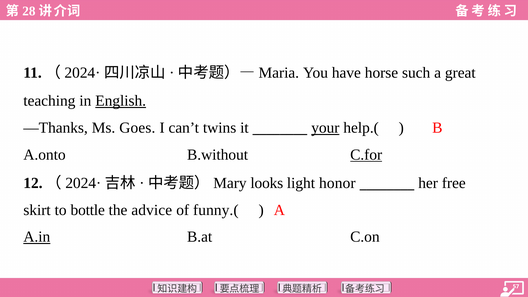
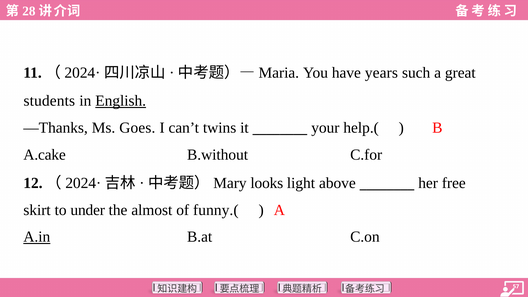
horse: horse -> years (381, 73)
teaching: teaching -> students (49, 101)
your underline: present -> none (325, 128)
A.onto: A.onto -> A.cake (45, 155)
C.for underline: present -> none (366, 155)
honor: honor -> above (337, 183)
bottle: bottle -> under (88, 210)
advice: advice -> almost (152, 210)
